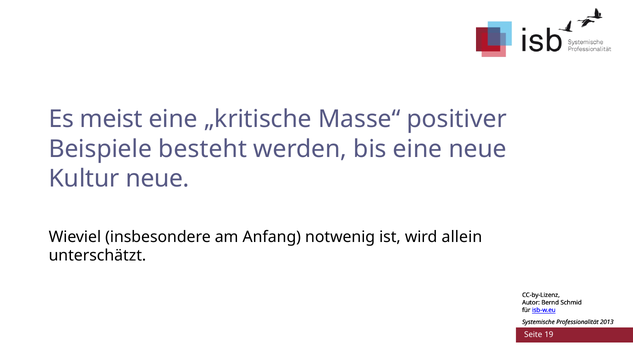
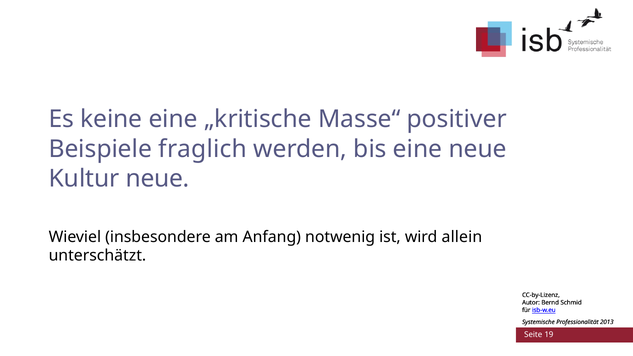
meist: meist -> keine (111, 119)
besteht: besteht -> fraglich (203, 149)
